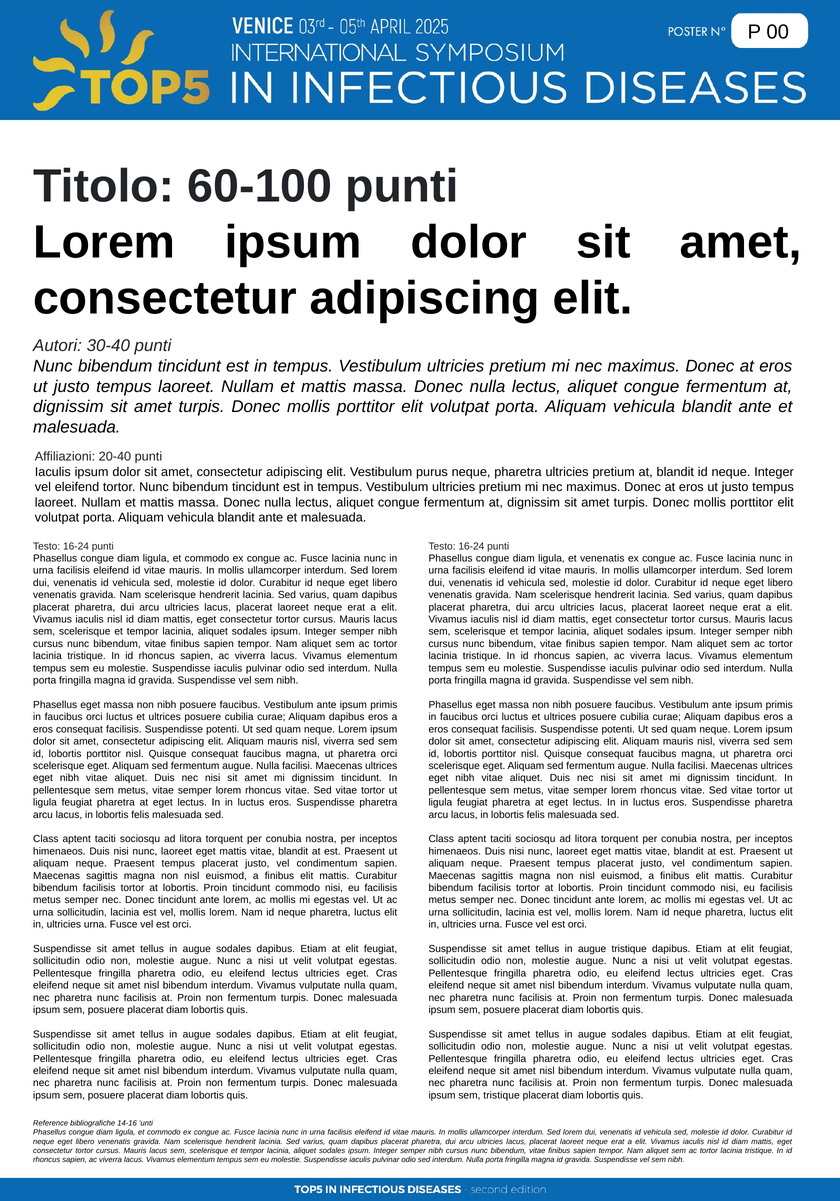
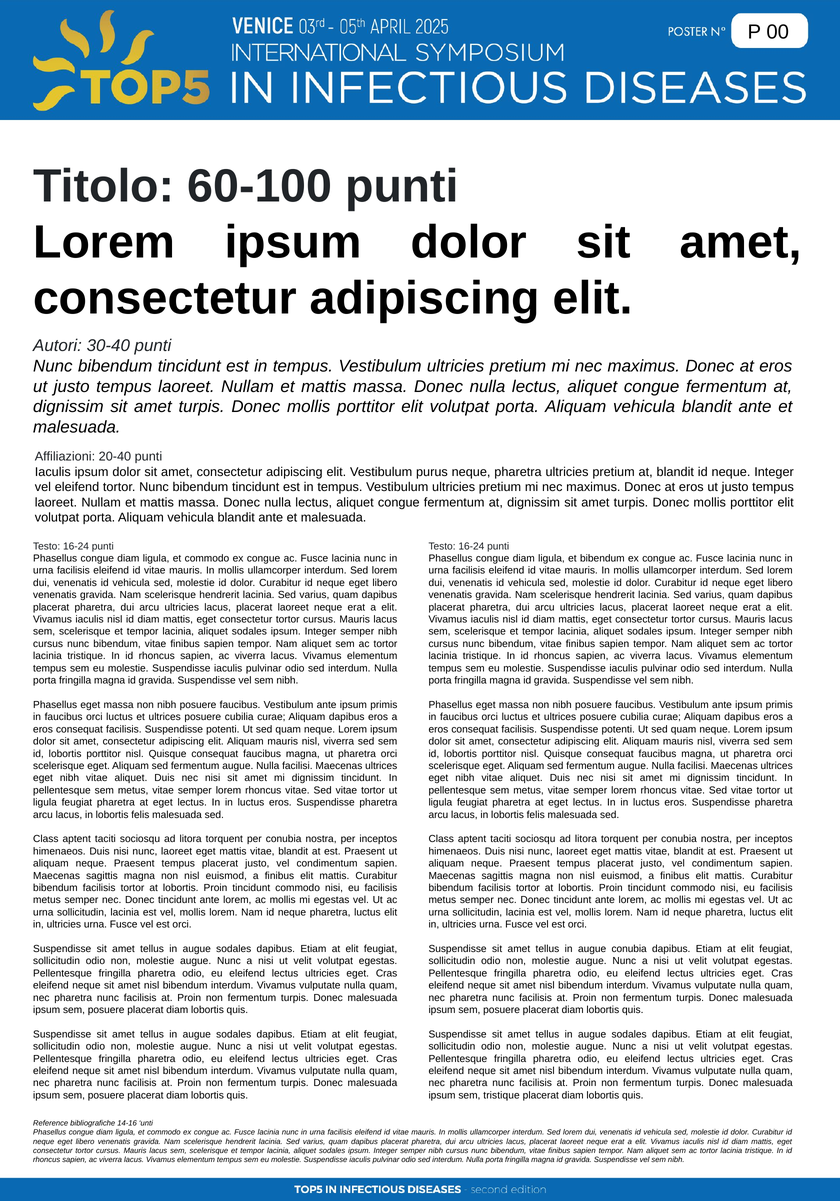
et venenatis: venenatis -> bibendum (602, 558)
augue tristique: tristique -> conubia (629, 948)
